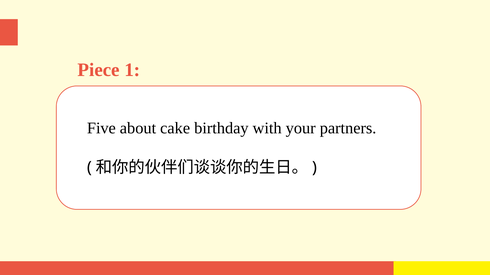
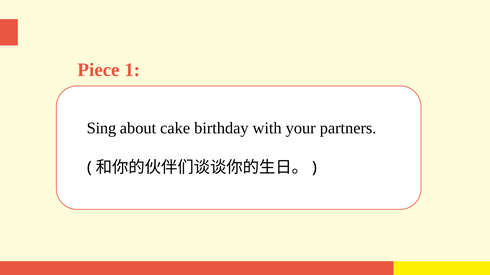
Five: Five -> Sing (101, 128)
